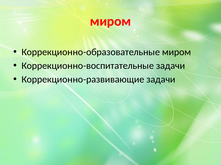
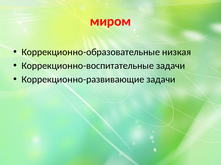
Коррекционно-образовательные миром: миром -> низкая (177, 52)
